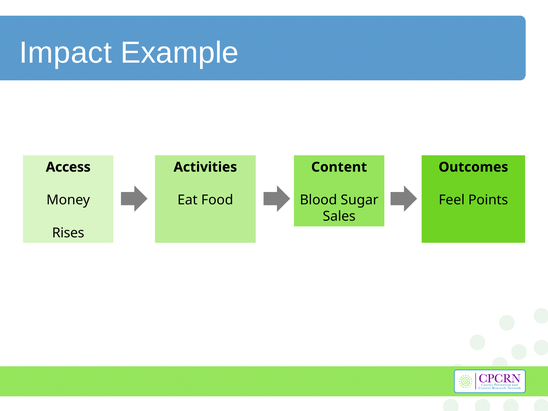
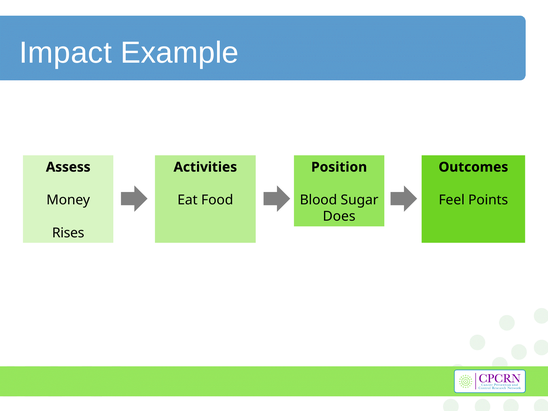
Access: Access -> Assess (68, 167)
Content: Content -> Position (339, 167)
Sales: Sales -> Does (339, 216)
